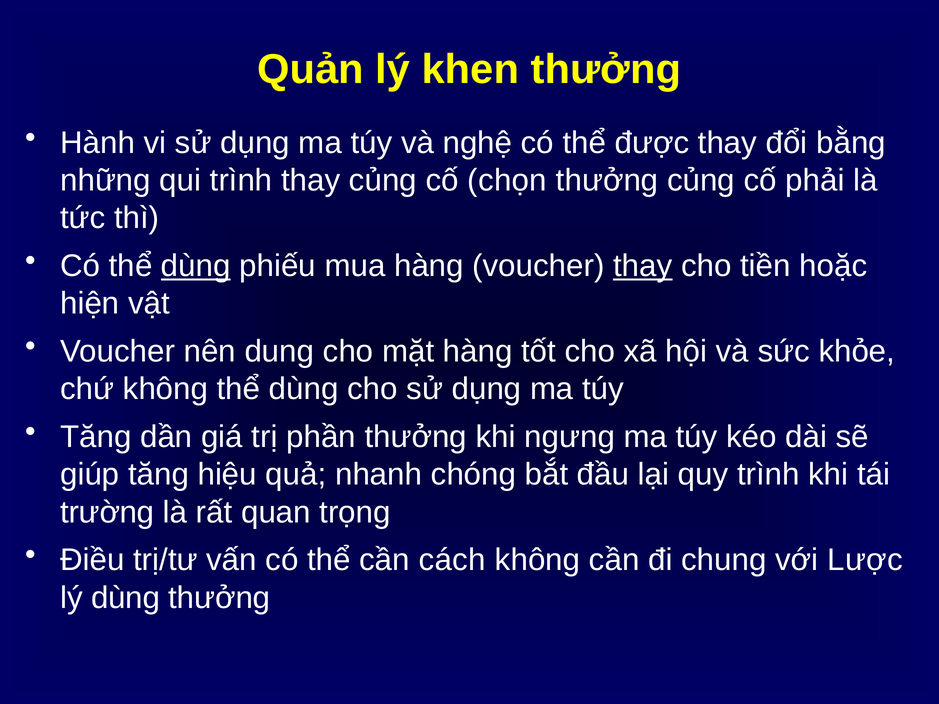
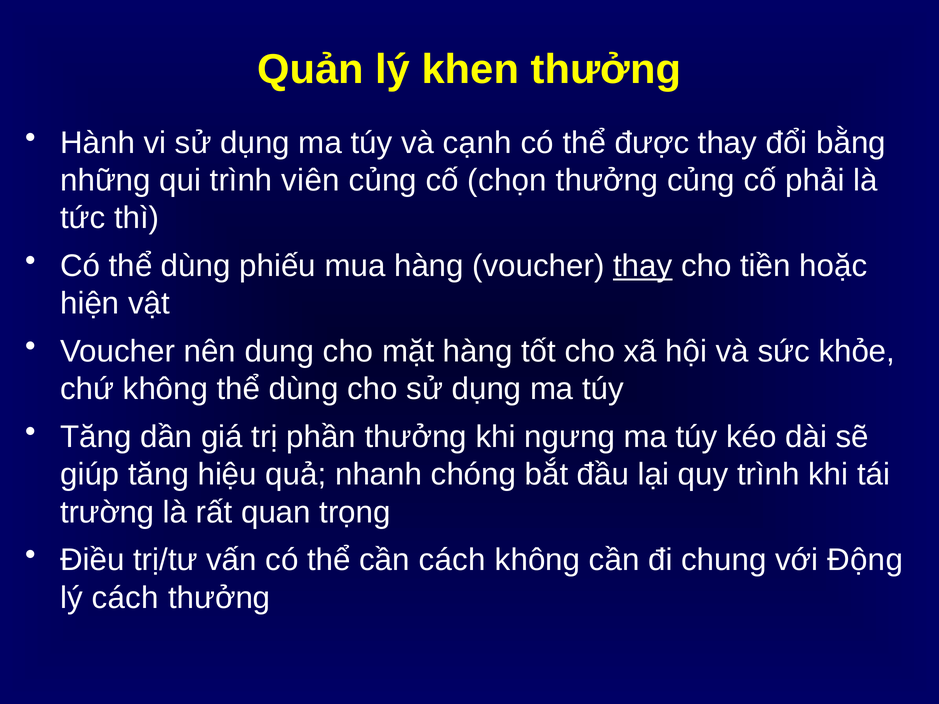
nghệ: nghệ -> cạnh (477, 143)
trình thay: thay -> viên (311, 181)
dùng underline: present -> none (196, 266)
Lược: Lược -> Động (865, 560)
lý dùng: dùng -> cách (125, 598)
